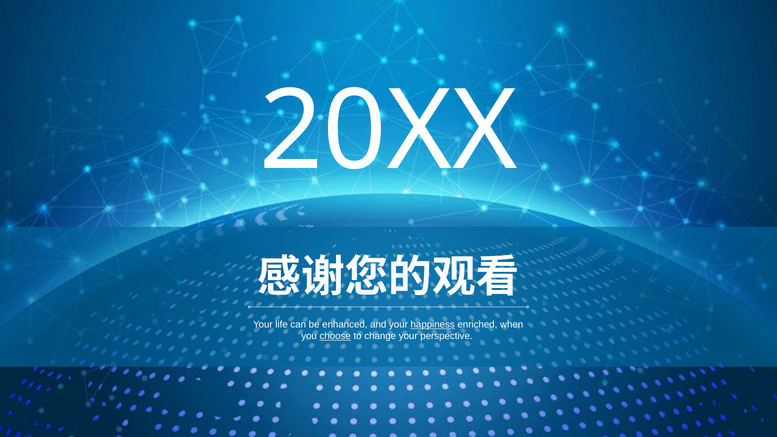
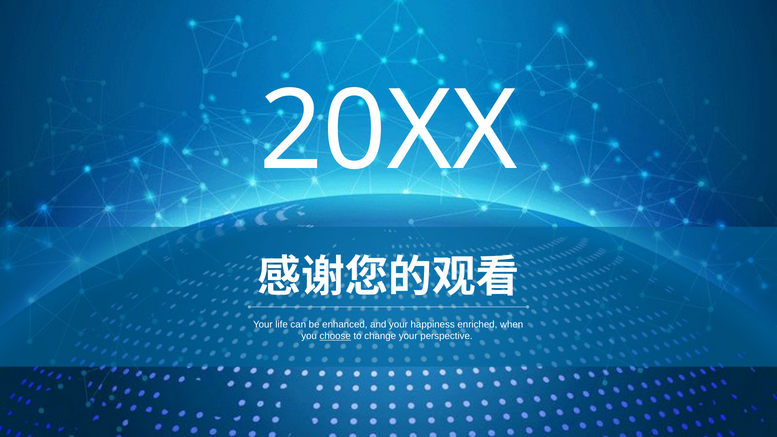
happiness underline: present -> none (433, 325)
